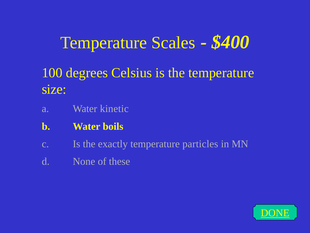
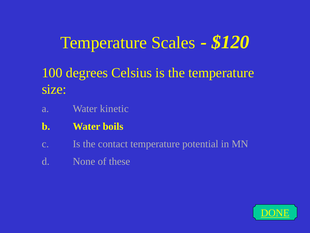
$400: $400 -> $120 (231, 42)
exactly: exactly -> contact (113, 144)
particles: particles -> potential (200, 144)
